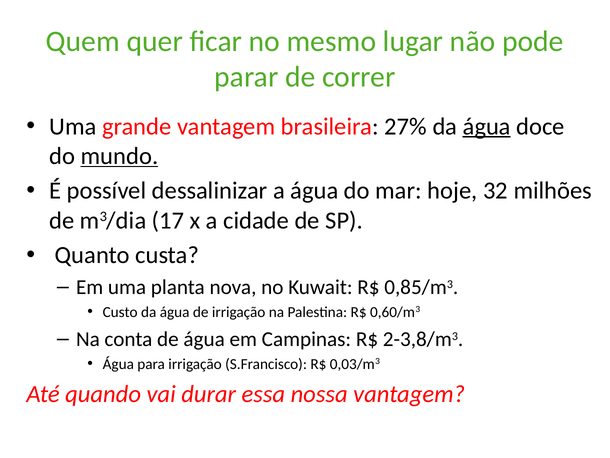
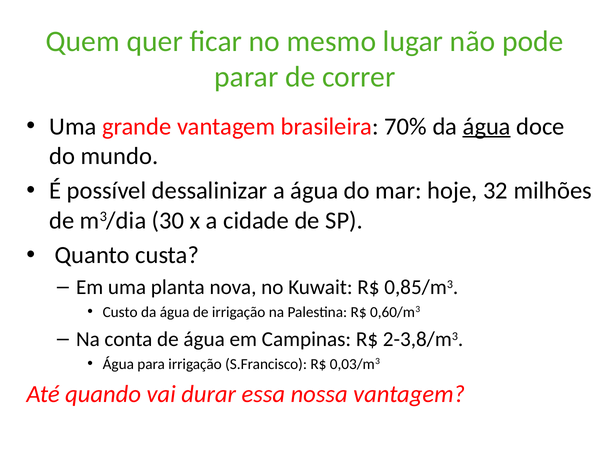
27%: 27% -> 70% (406, 126)
mundo underline: present -> none (119, 156)
17: 17 -> 30 (168, 220)
